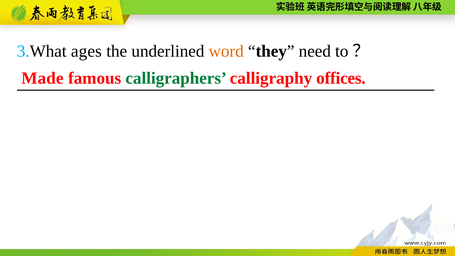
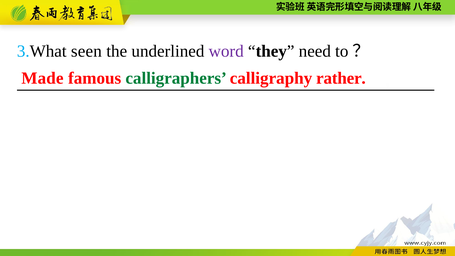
ages: ages -> seen (86, 51)
word colour: orange -> purple (226, 51)
offices: offices -> rather (341, 78)
